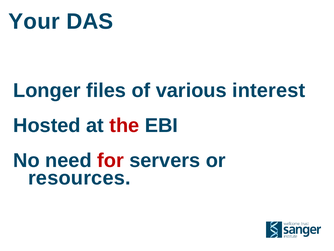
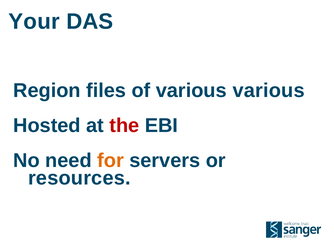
Longer: Longer -> Region (47, 90)
various interest: interest -> various (269, 90)
for colour: red -> orange (111, 160)
